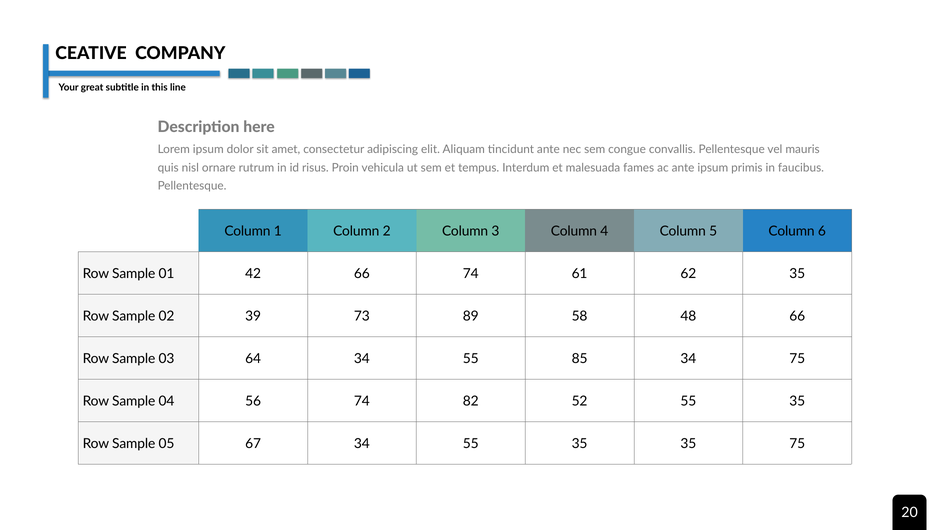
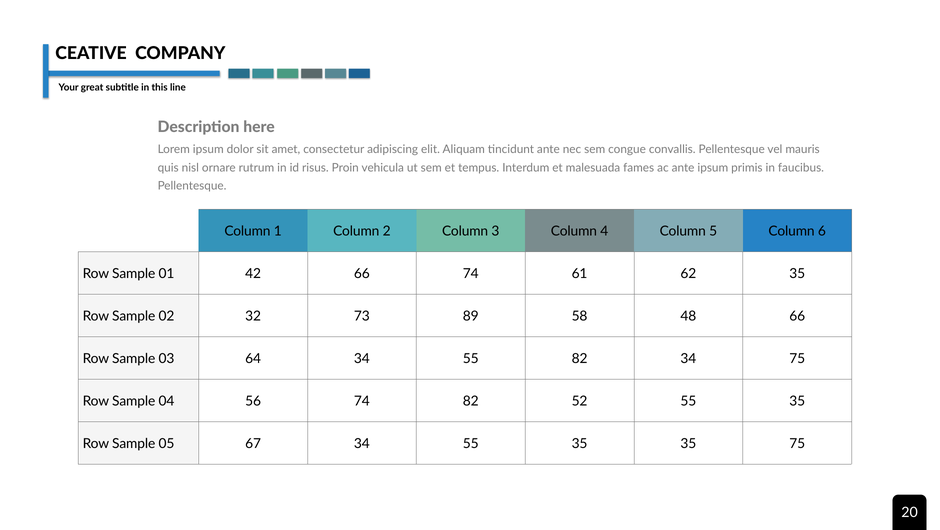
39: 39 -> 32 (253, 316)
55 85: 85 -> 82 (580, 359)
